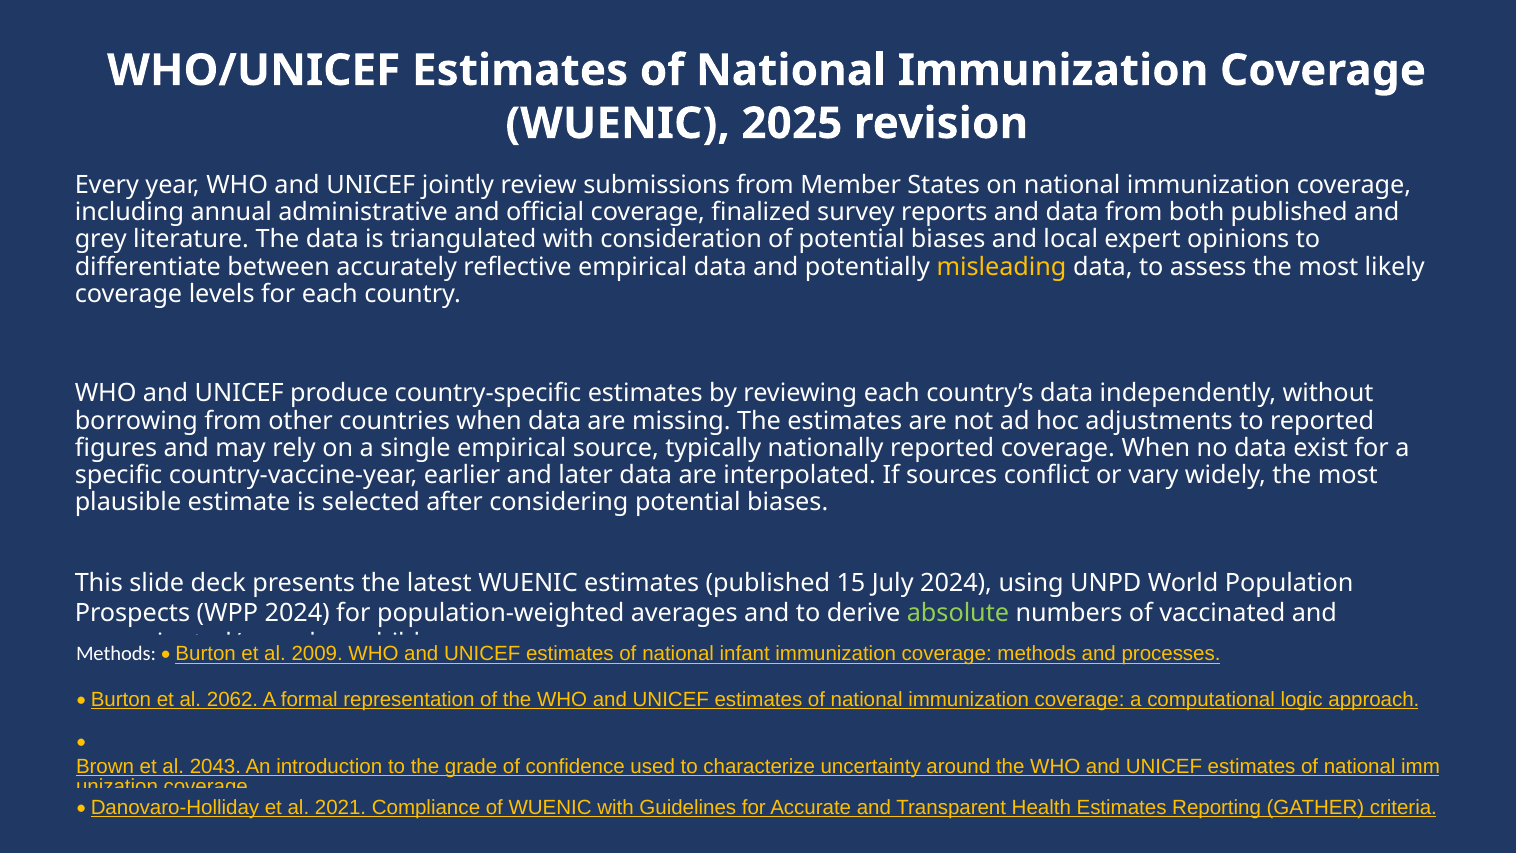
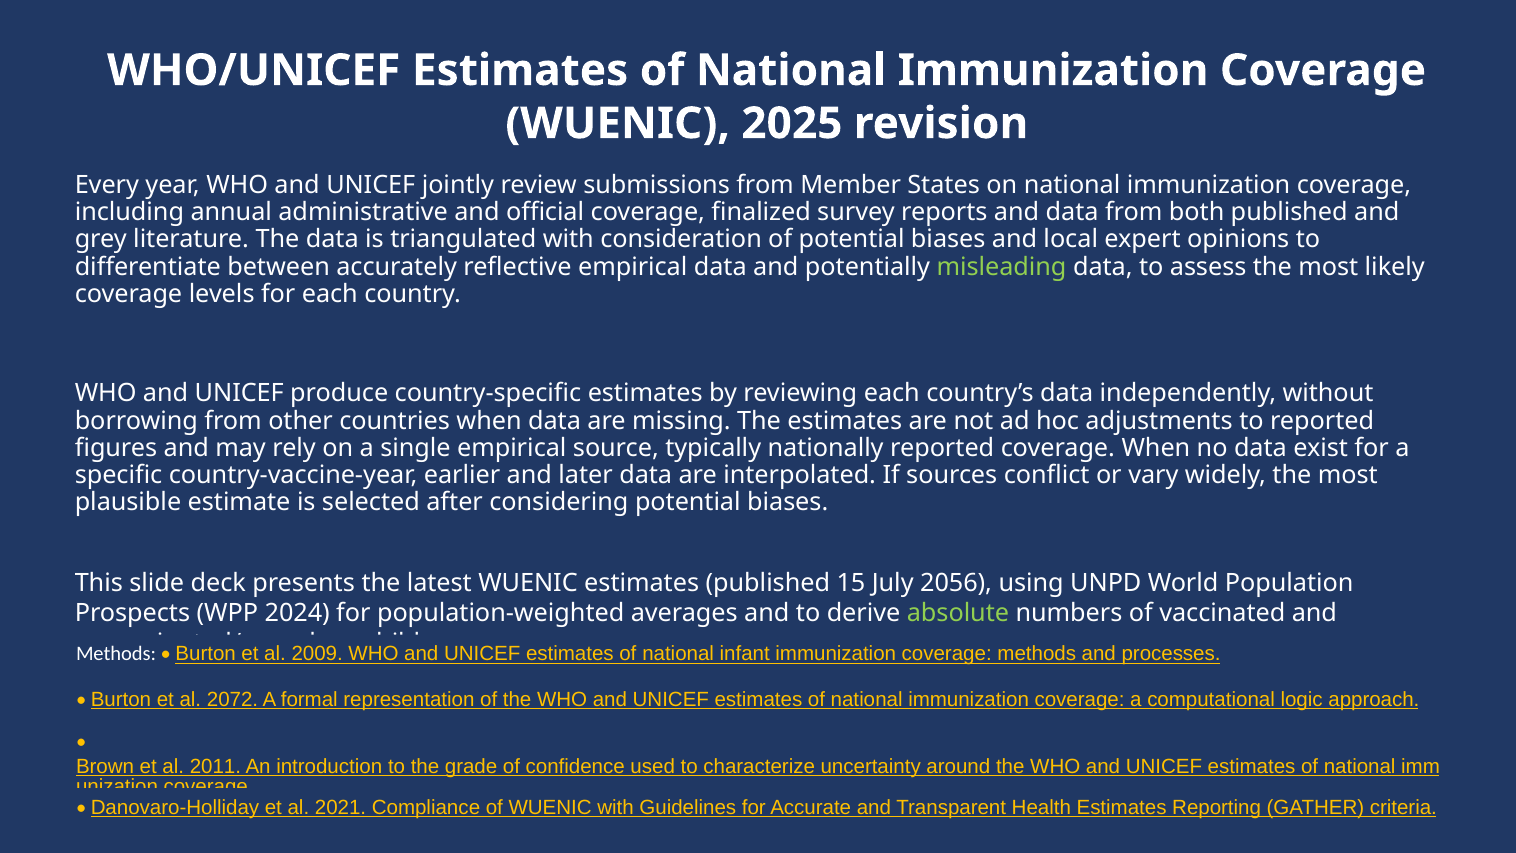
misleading colour: yellow -> light green (1001, 267)
July 2024: 2024 -> 2056 (956, 583)
2062: 2062 -> 2072 (232, 699)
2043: 2043 -> 2011 (215, 766)
